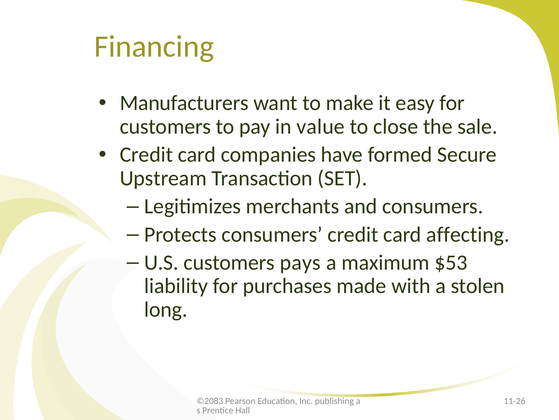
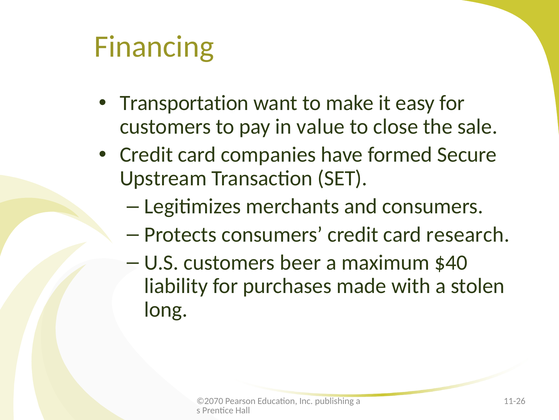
Manufacturers: Manufacturers -> Transportation (184, 103)
affecting: affecting -> research (468, 234)
pays: pays -> beer (300, 262)
$53: $53 -> $40 (451, 262)
©2083: ©2083 -> ©2070 (210, 400)
